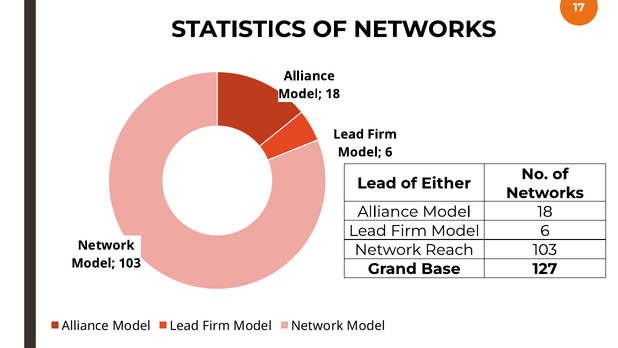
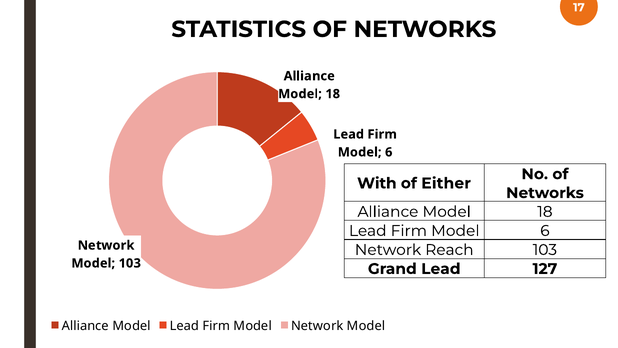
Lead: Lead -> With (377, 183)
Grand Base: Base -> Lead (441, 269)
